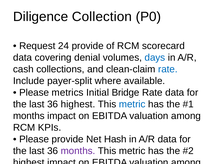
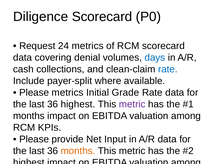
Diligence Collection: Collection -> Scorecard (102, 17)
24 provide: provide -> metrics (88, 46)
Bridge: Bridge -> Grade (125, 93)
metric colour: blue -> purple (132, 104)
Hash: Hash -> Input (115, 139)
months colour: purple -> orange (78, 151)
